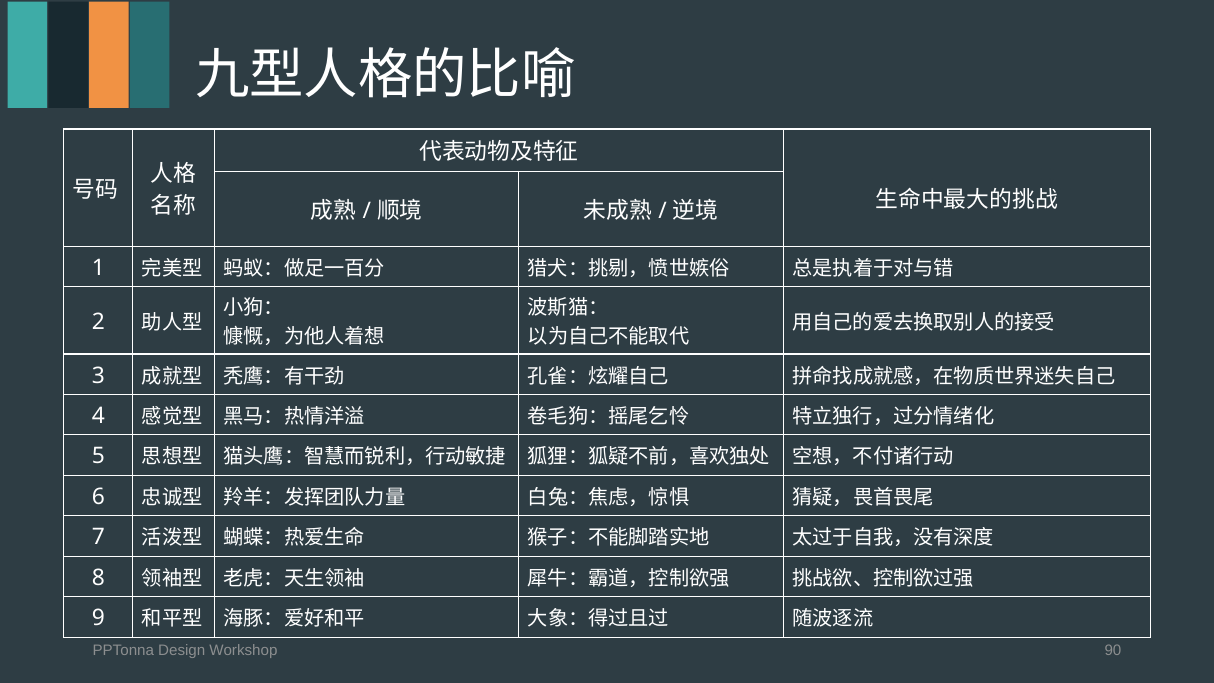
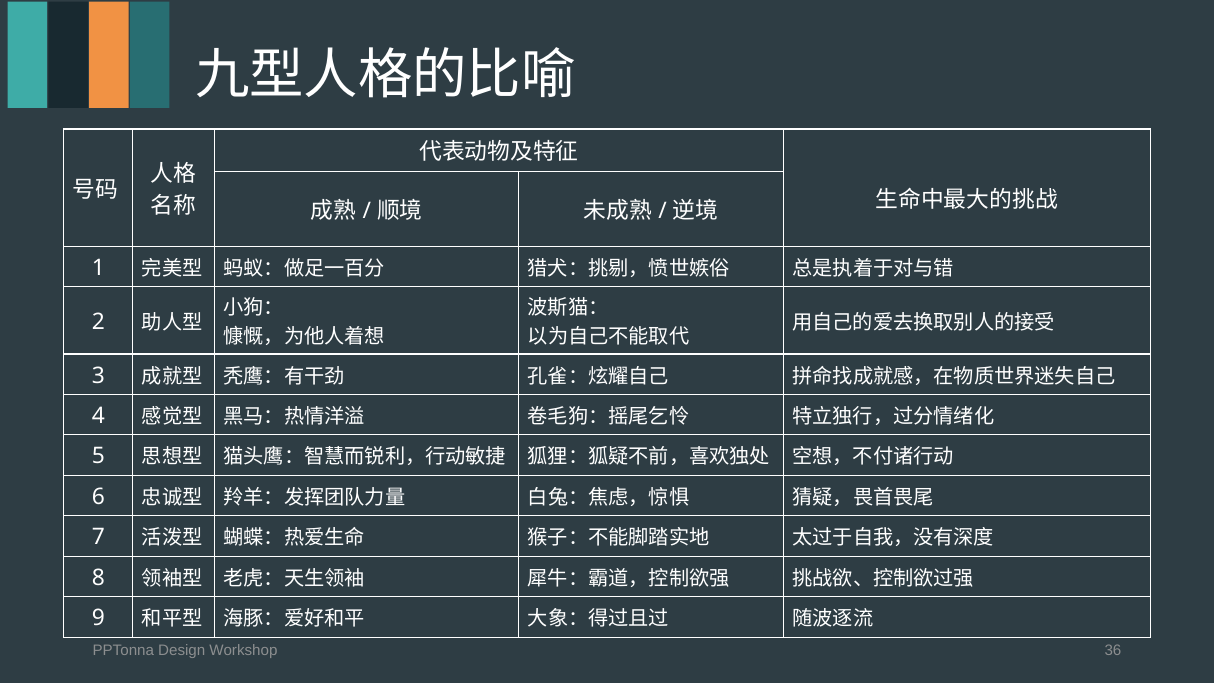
90: 90 -> 36 (1113, 650)
